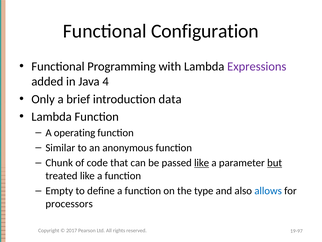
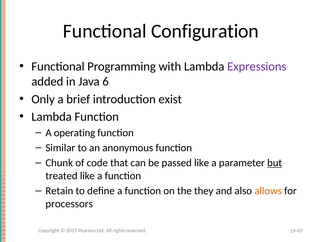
4: 4 -> 6 (106, 81)
data: data -> exist (170, 99)
like underline: present -> none (202, 163)
Empty: Empty -> Retain (59, 190)
type: type -> they (204, 190)
allows colour: blue -> orange (268, 190)
